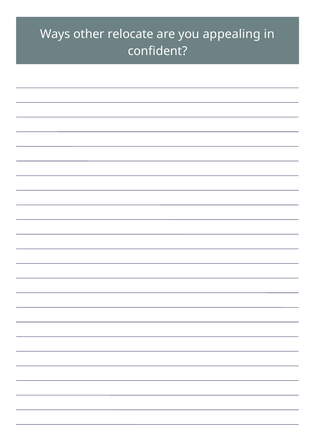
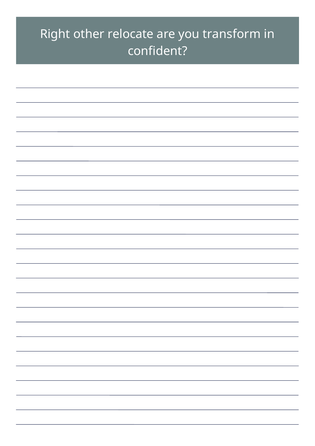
Ways: Ways -> Right (55, 34)
appealing: appealing -> transform (232, 34)
